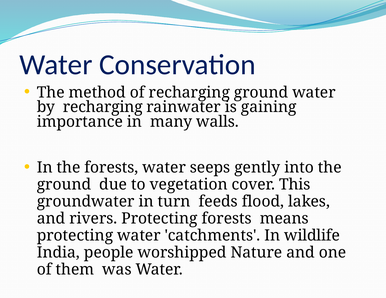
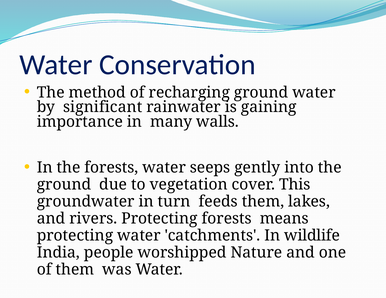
by recharging: recharging -> significant (103, 107)
feeds flood: flood -> them (263, 202)
